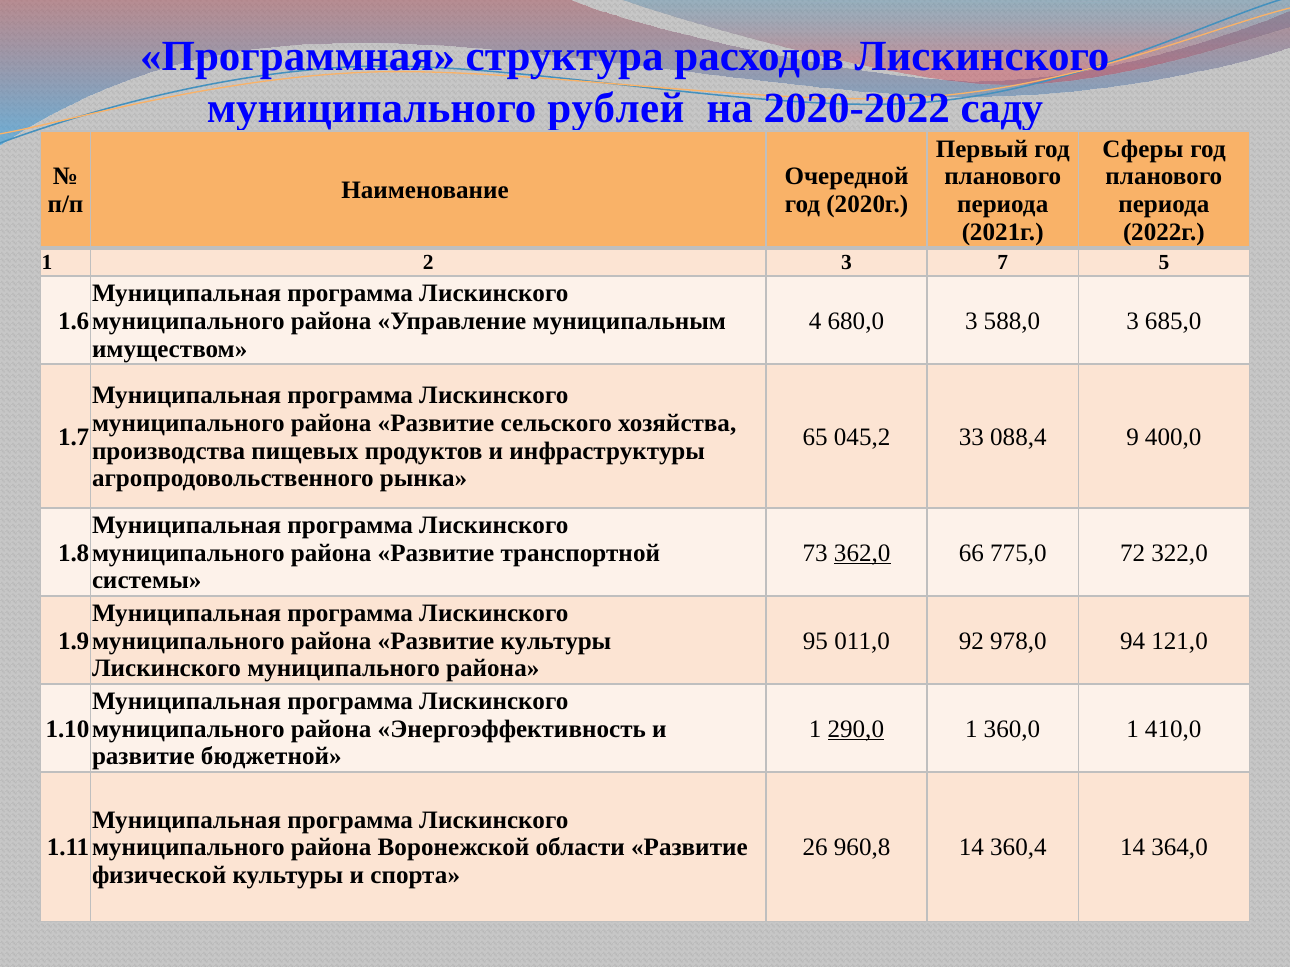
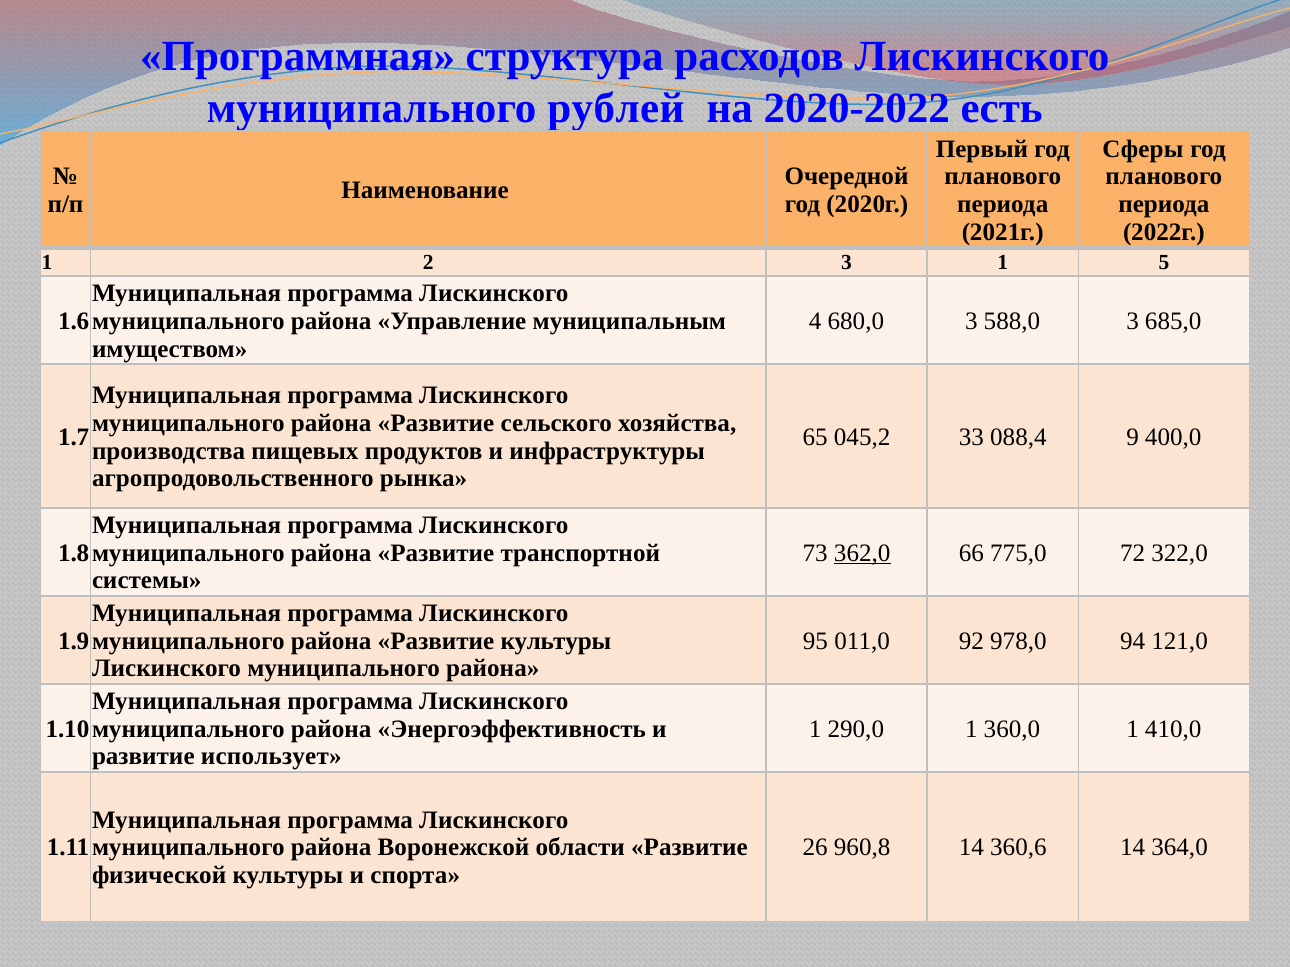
саду: саду -> есть (1002, 108)
3 7: 7 -> 1 (1003, 263)
290,0 underline: present -> none (856, 729)
бюджетной: бюджетной -> использует (271, 757)
360,4: 360,4 -> 360,6 (1018, 848)
